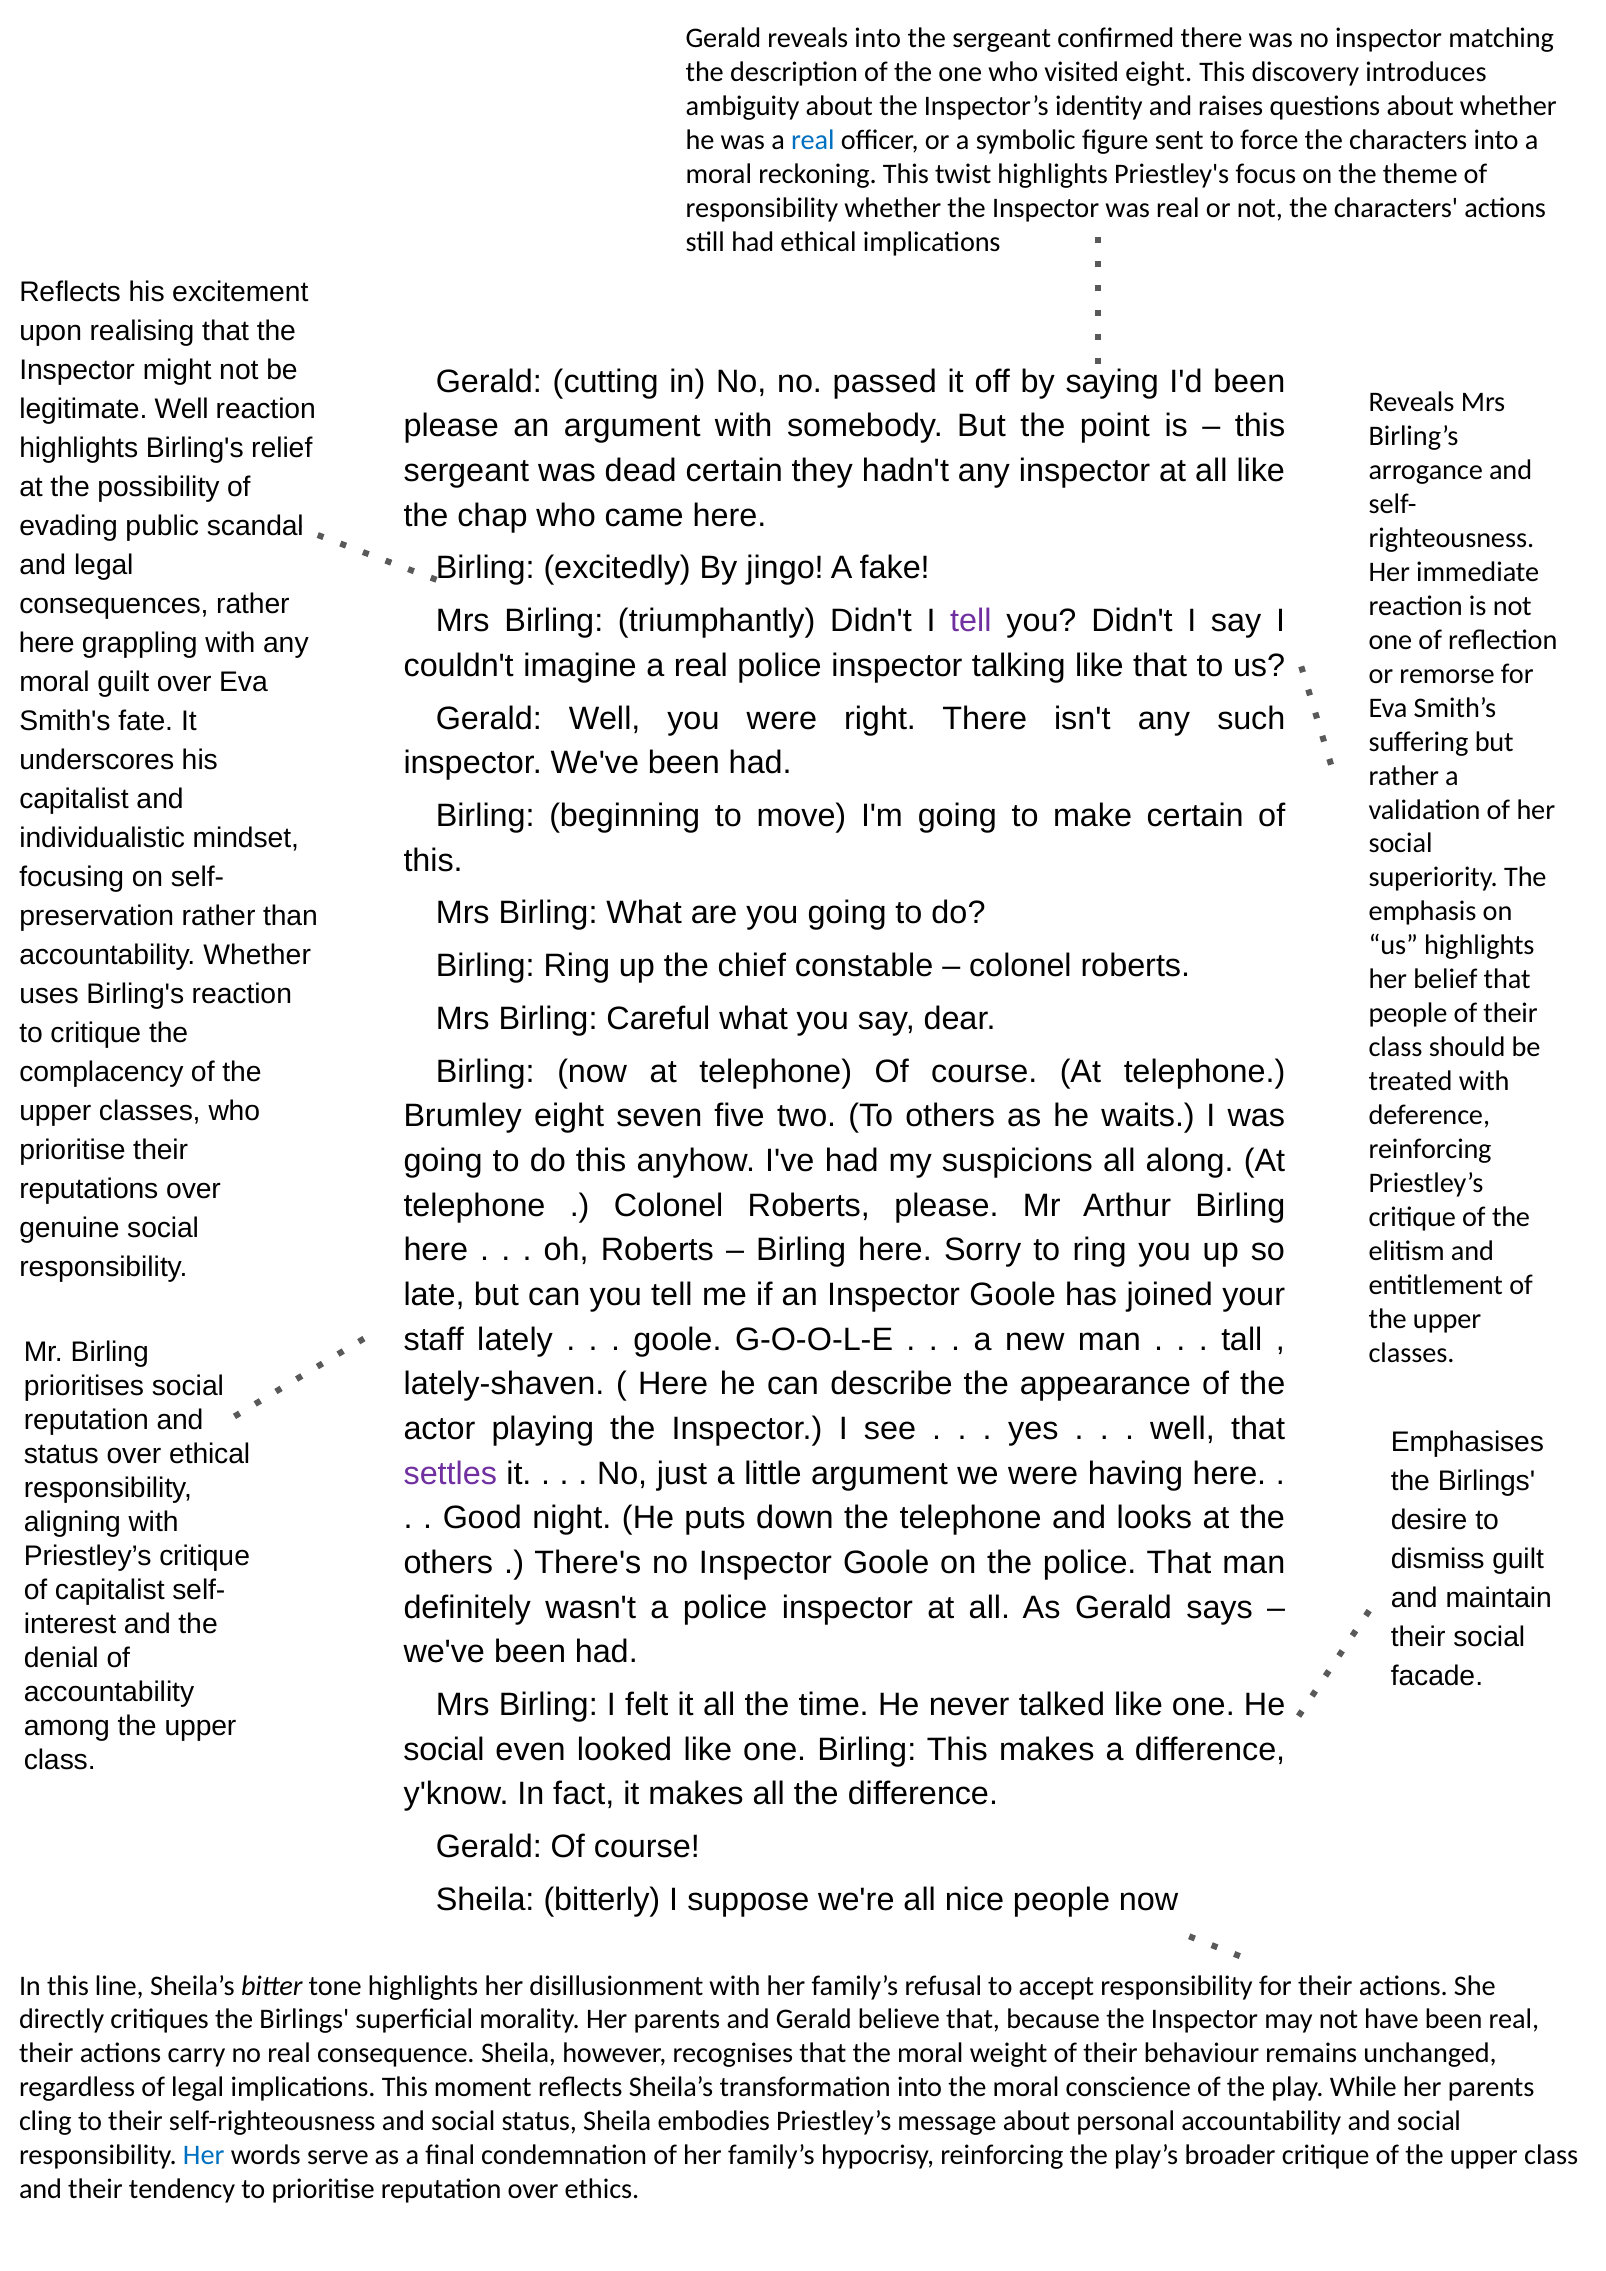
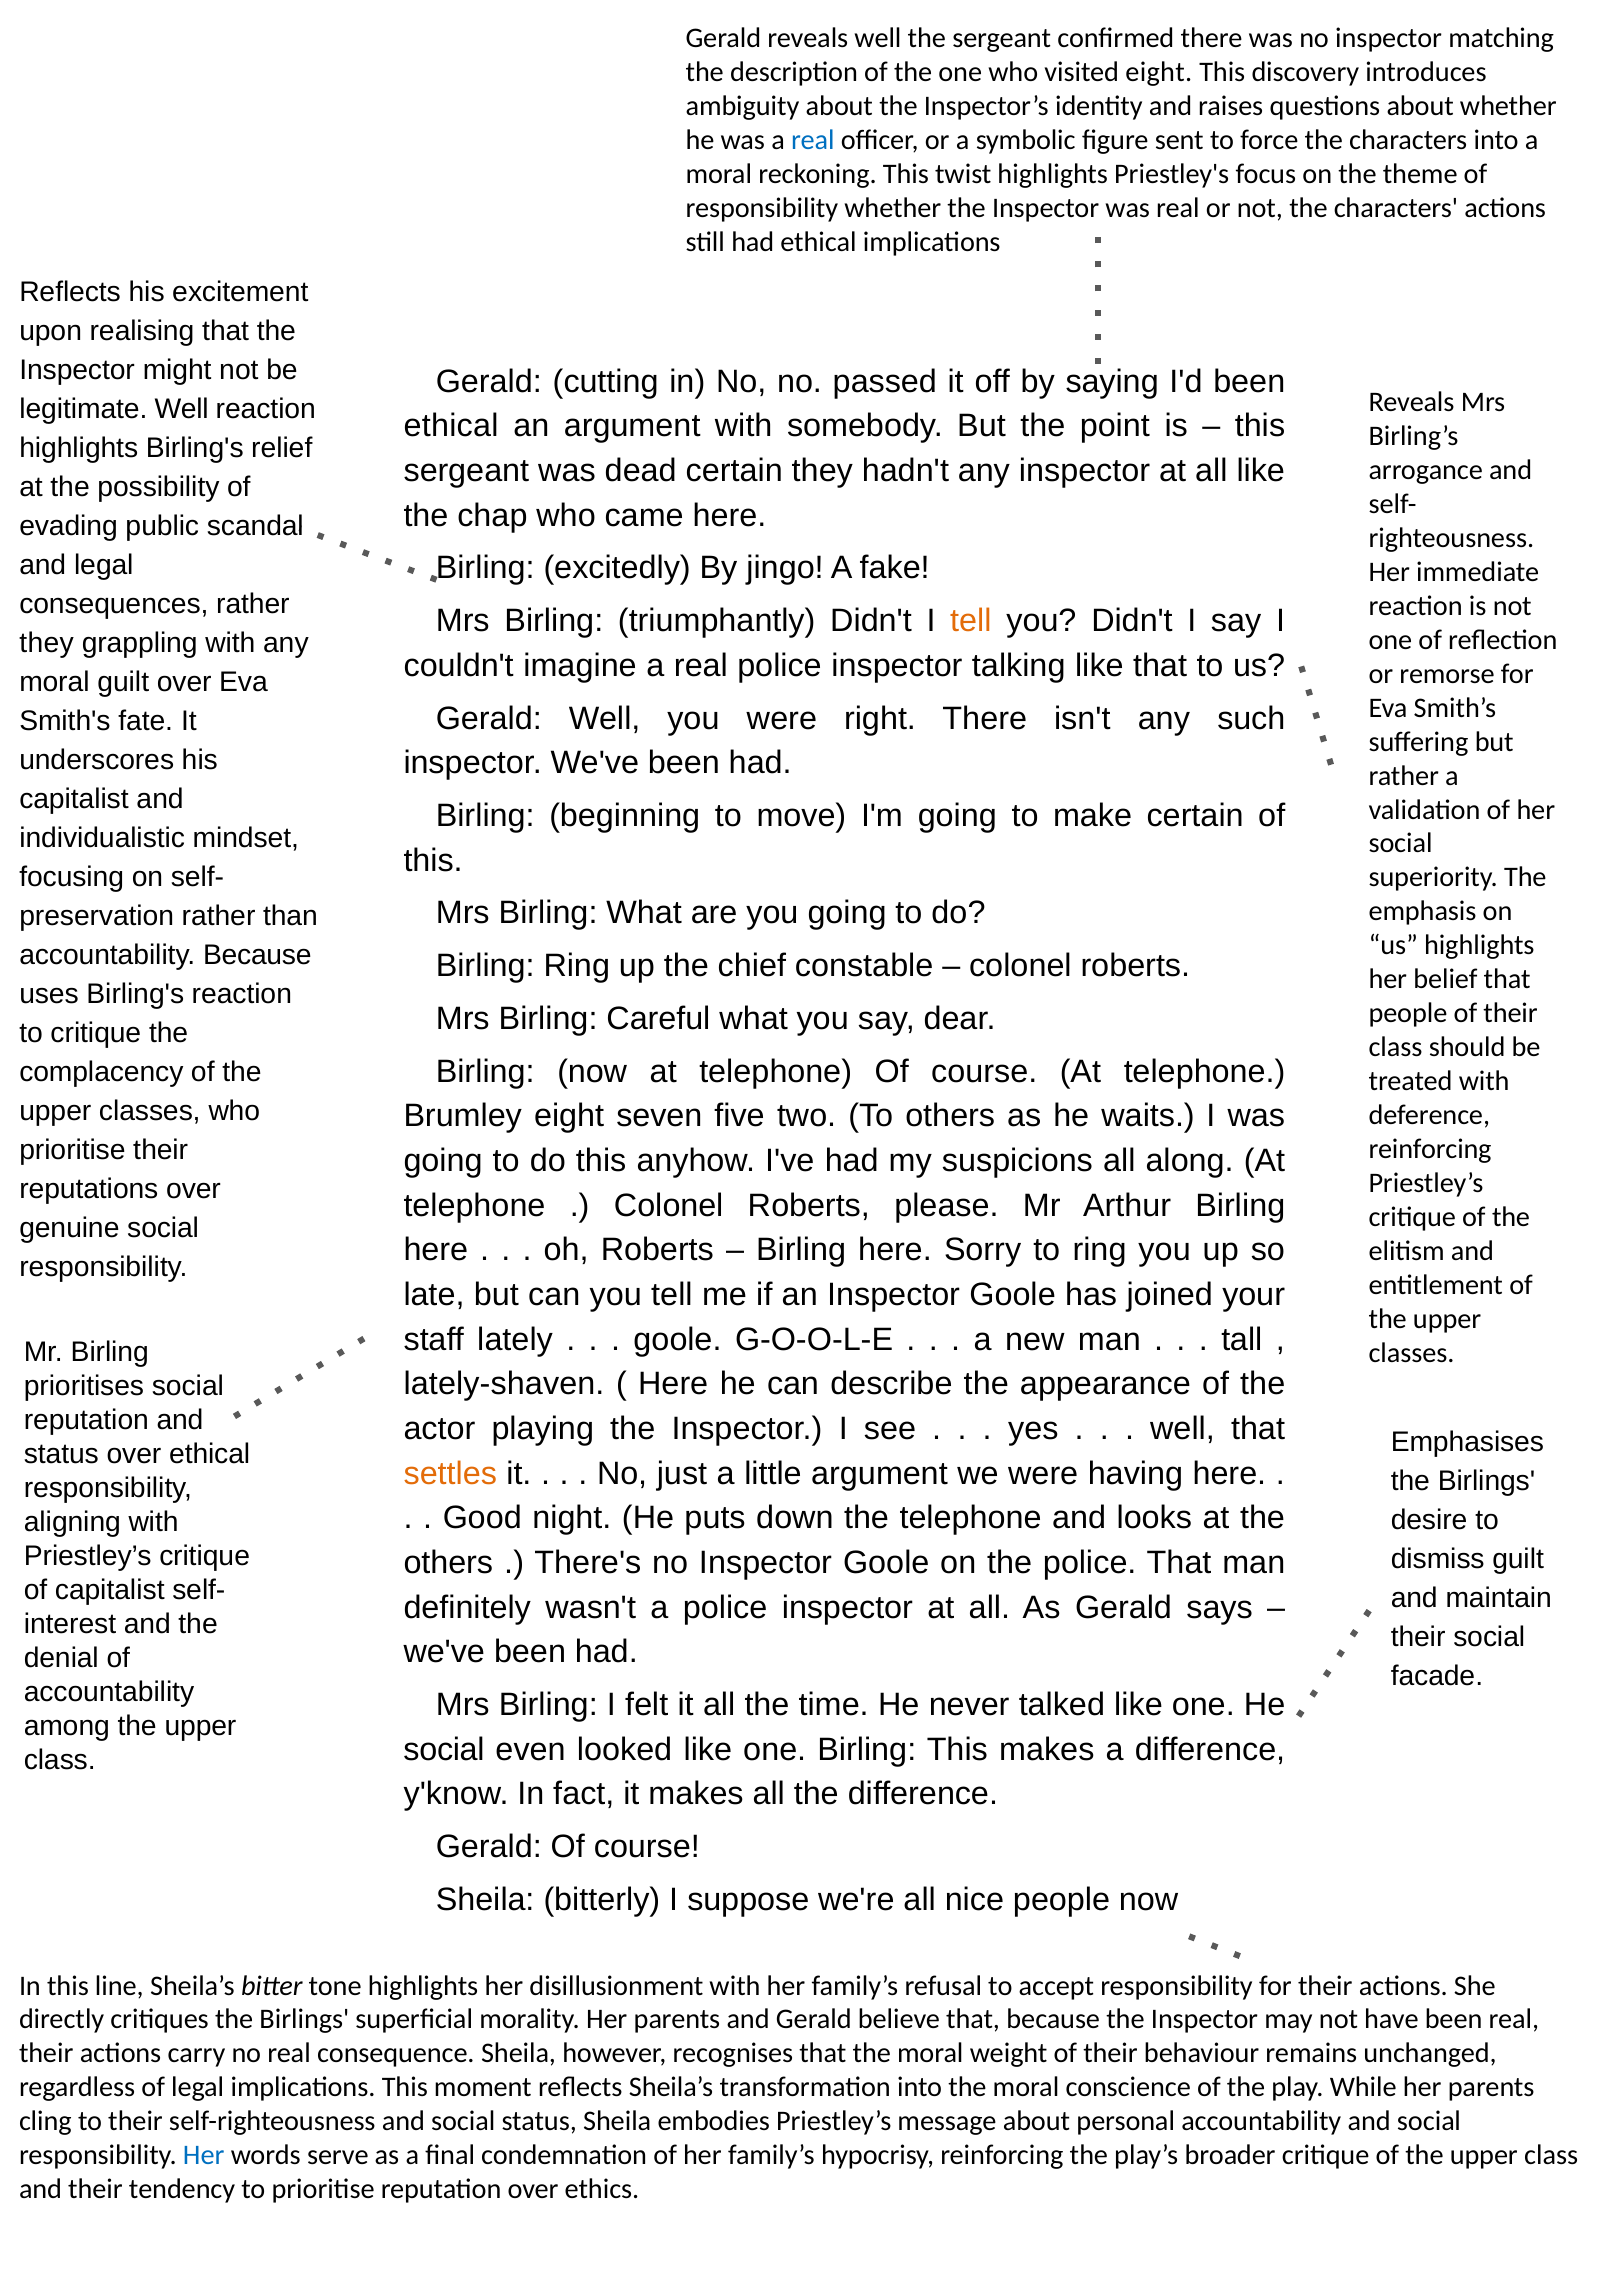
reveals into: into -> well (878, 38)
please: please -> ethical (451, 426)
tell colour: purple -> orange (971, 621)
here: here -> they (47, 643)
accountability Whether: Whether -> Because (257, 955)
settles colour: purple -> orange (450, 1474)
